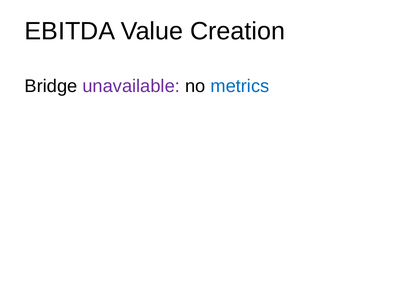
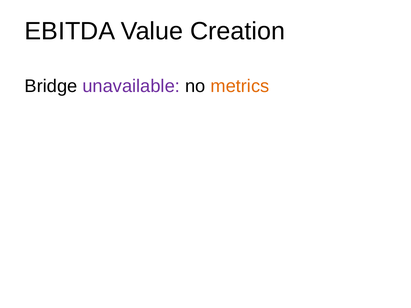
metrics colour: blue -> orange (240, 86)
